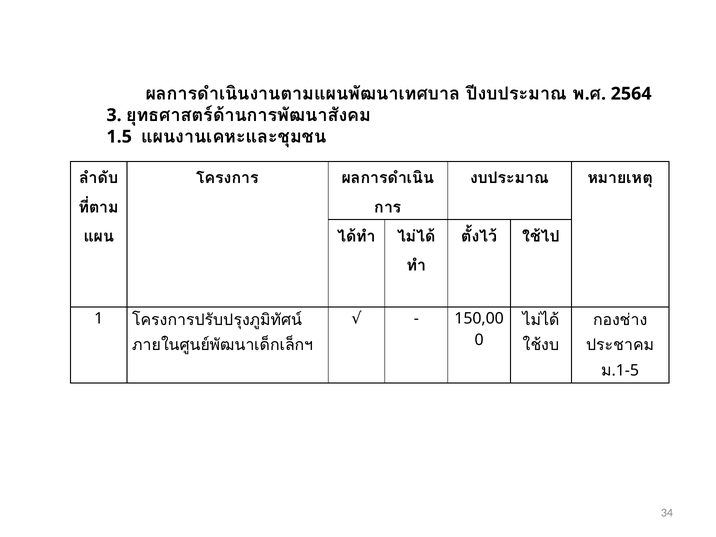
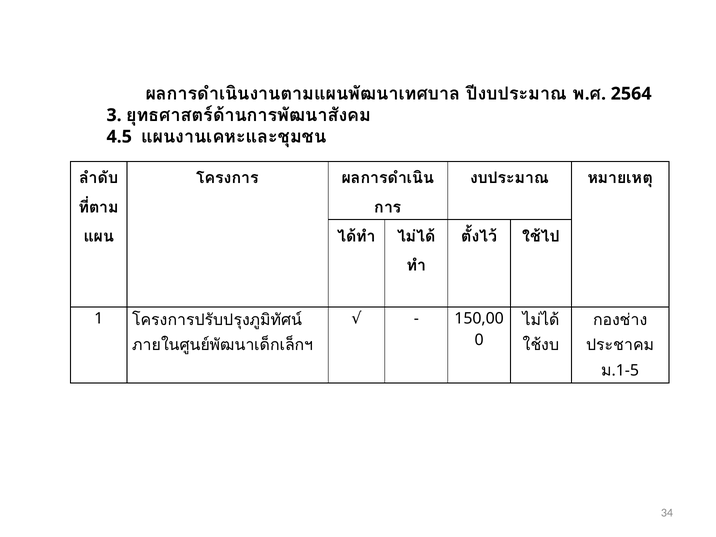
1.5: 1.5 -> 4.5 (119, 137)
